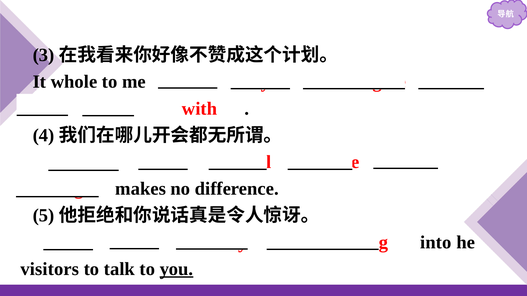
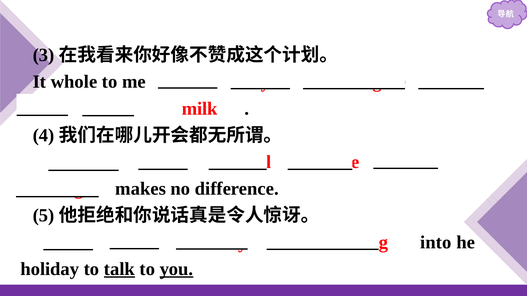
with: with -> milk (200, 109)
visitors: visitors -> holiday (50, 269)
talk underline: none -> present (119, 269)
